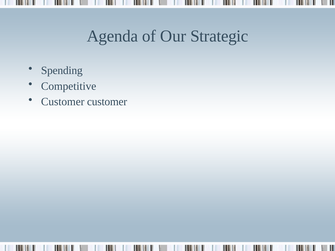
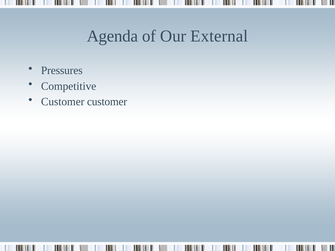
Strategic: Strategic -> External (219, 36)
Spending: Spending -> Pressures (62, 71)
